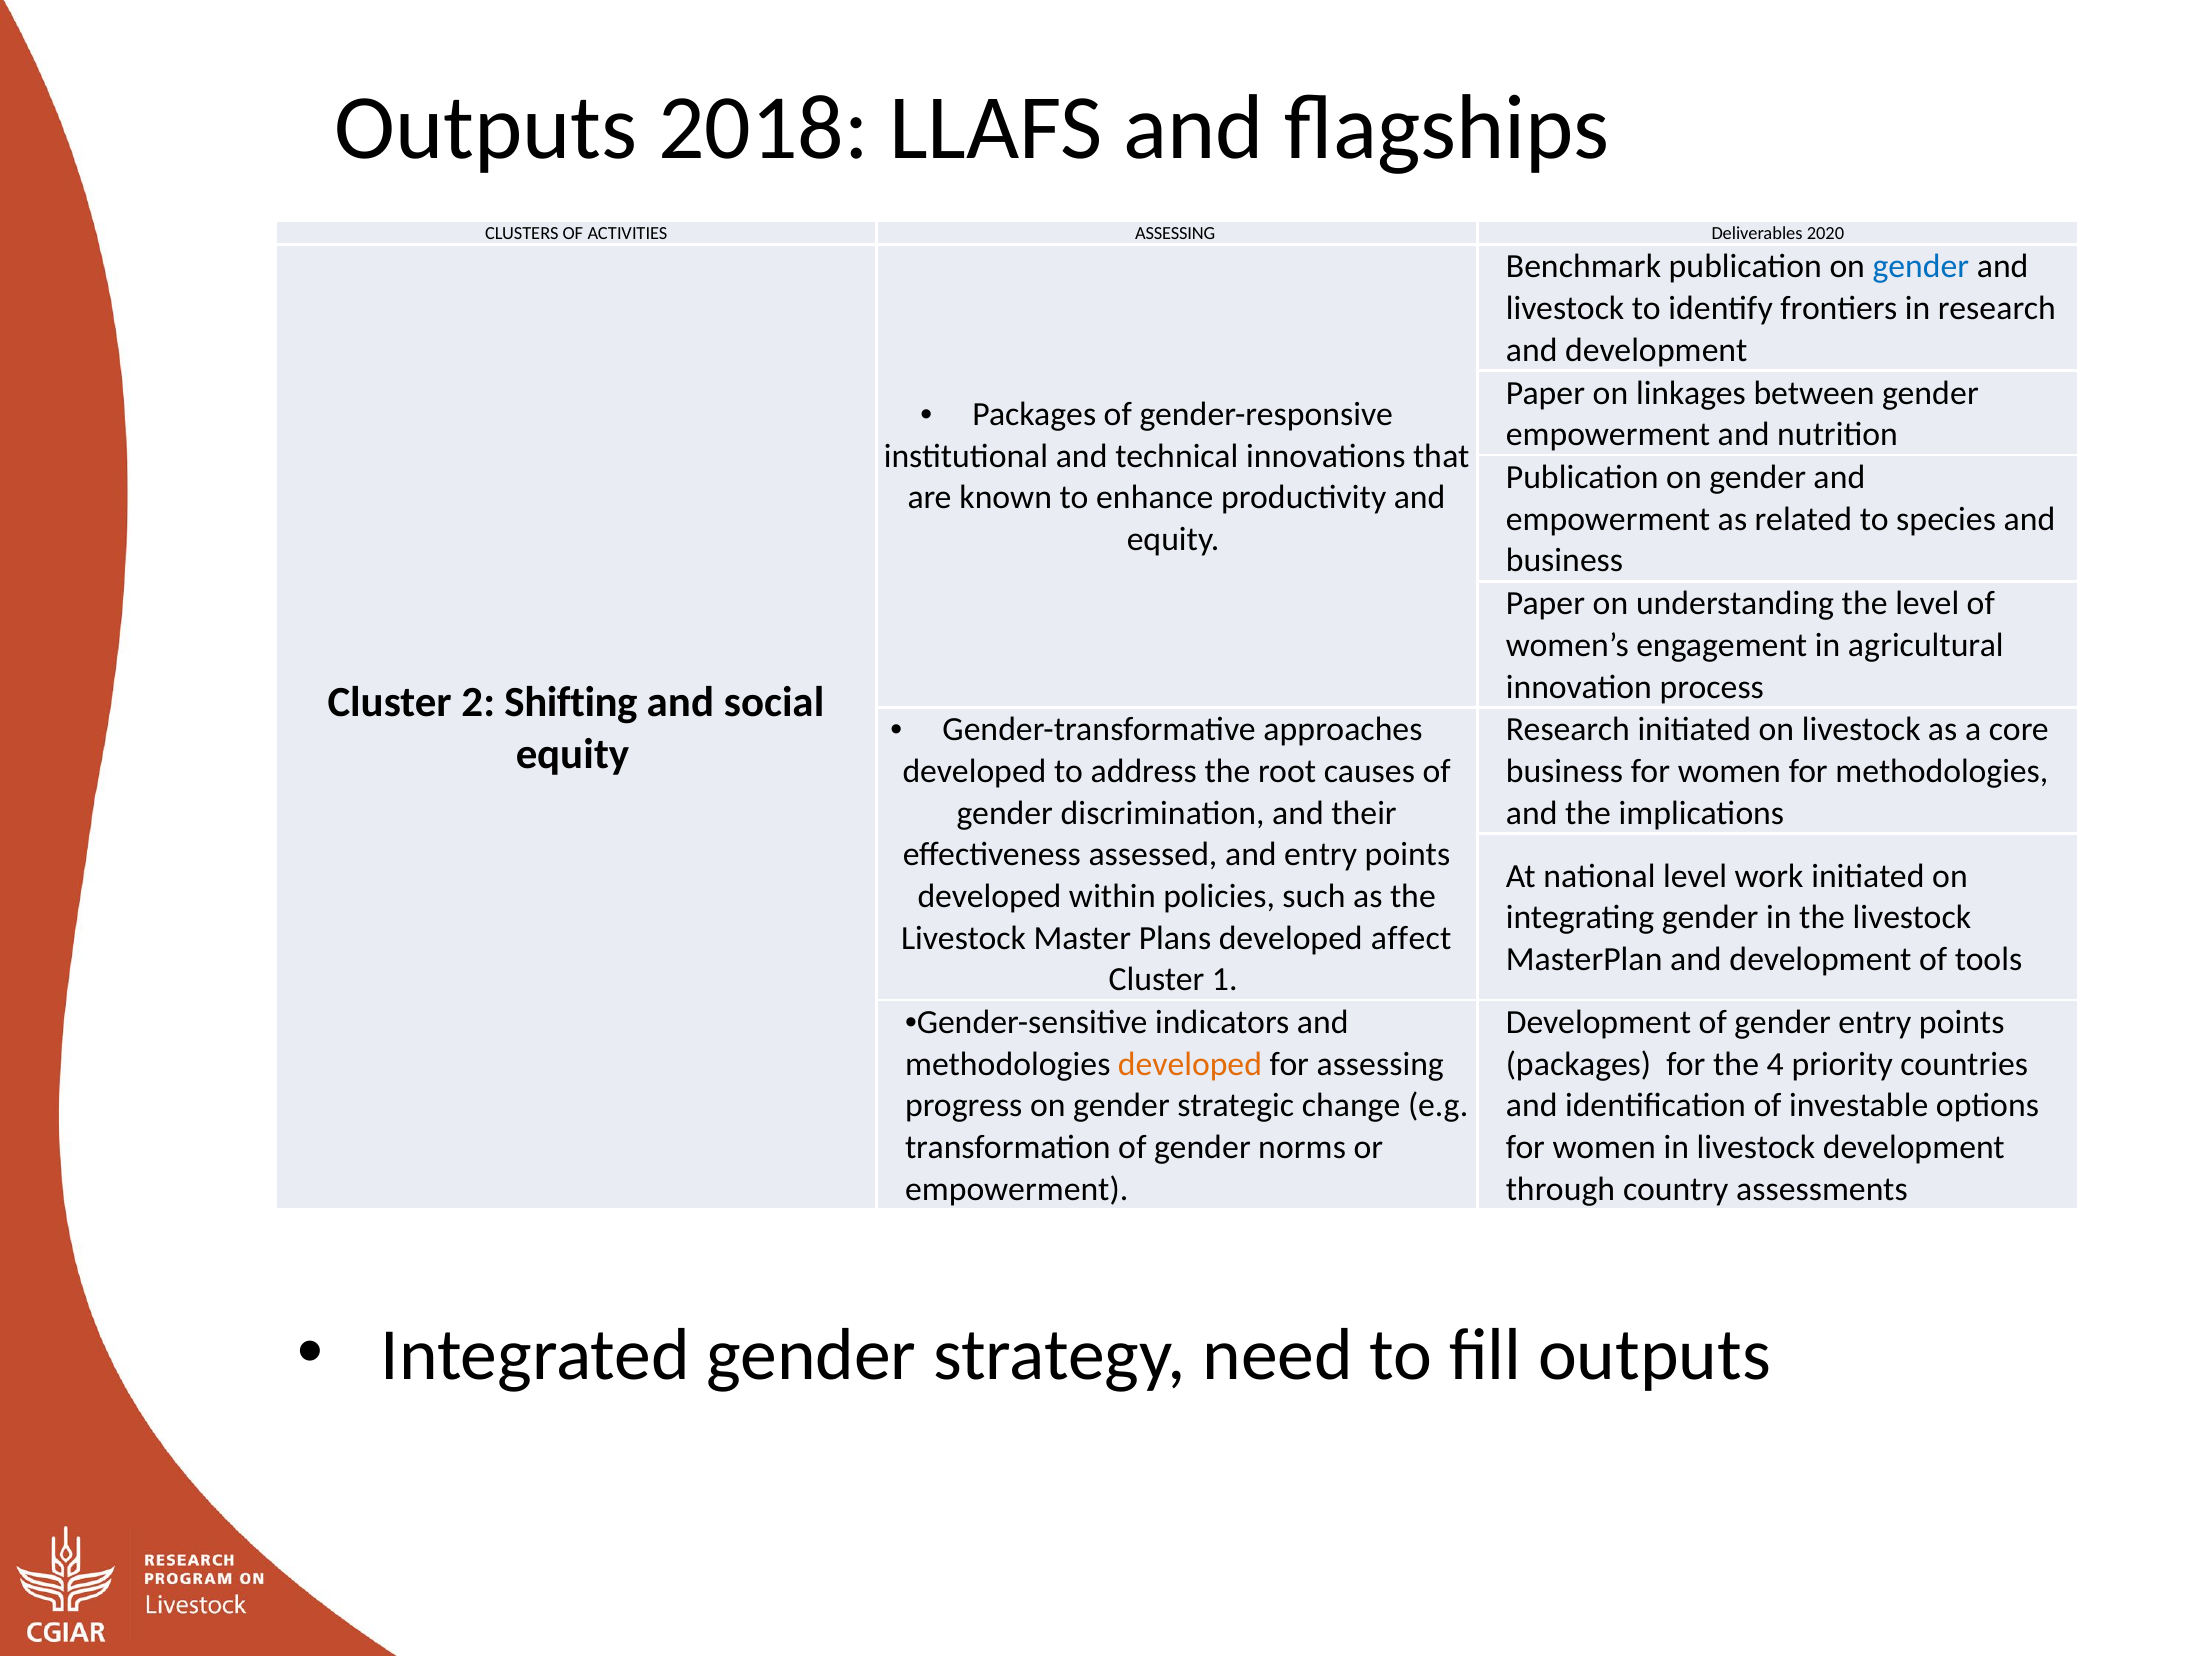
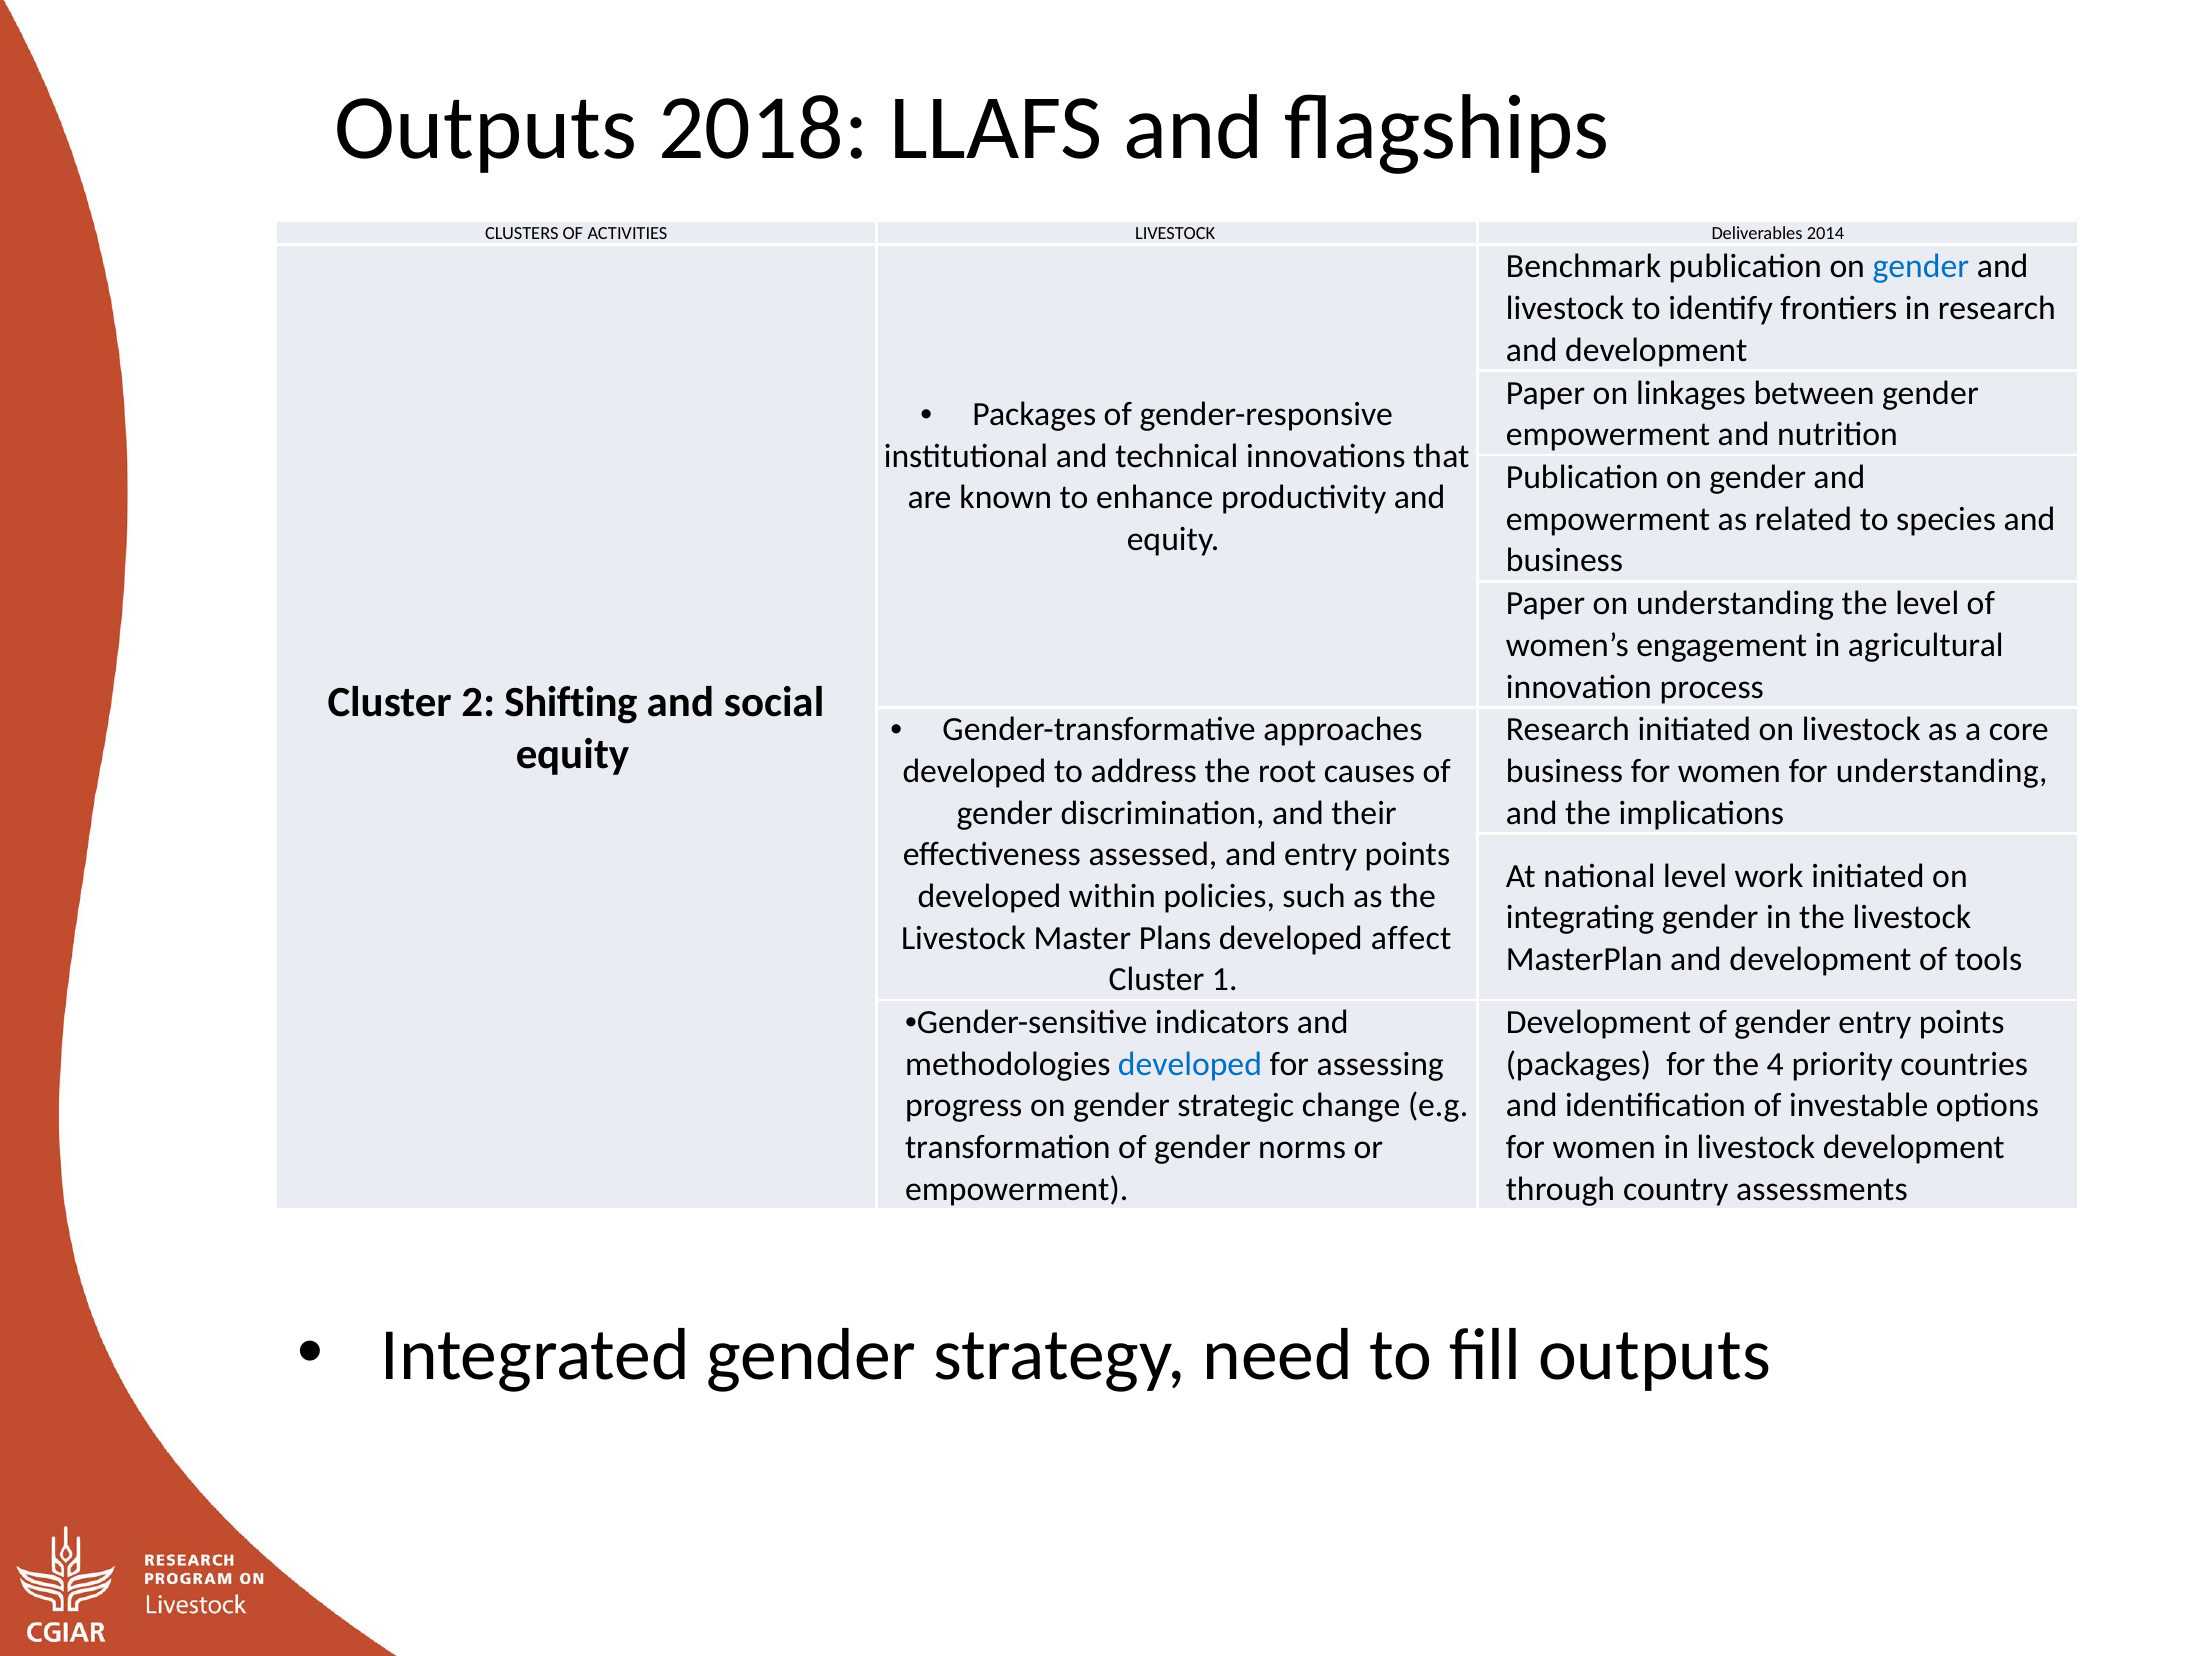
ACTIVITIES ASSESSING: ASSESSING -> LIVESTOCK (1175, 233)
2020: 2020 -> 2014 (1825, 233)
for methodologies: methodologies -> understanding (1942, 771)
developed colour: orange -> blue (1190, 1064)
